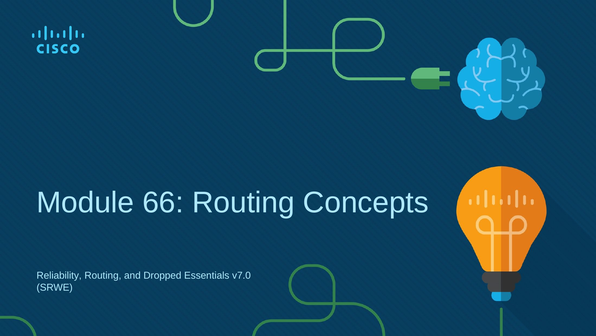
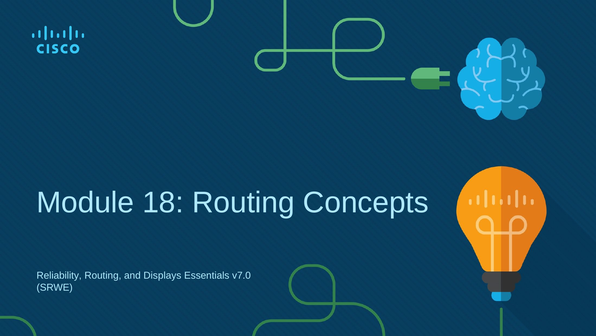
66: 66 -> 18 (163, 202)
Dropped: Dropped -> Displays (162, 275)
